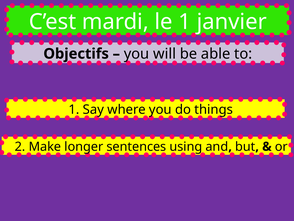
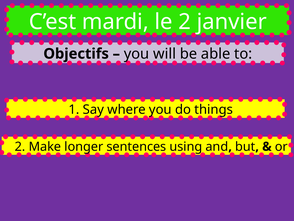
le 1: 1 -> 2 (185, 22)
